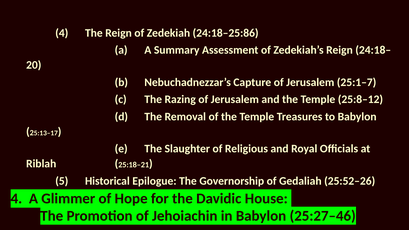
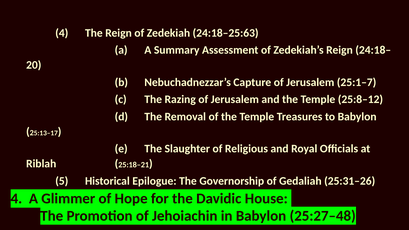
24:18–25:86: 24:18–25:86 -> 24:18–25:63 (226, 33)
25:52–26: 25:52–26 -> 25:31–26 (350, 181)
25:27–46: 25:27–46 -> 25:27–48 (323, 216)
